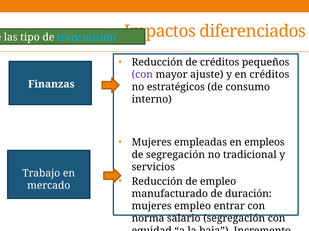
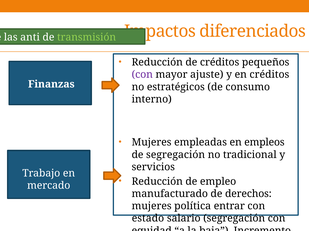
tipo: tipo -> anti (30, 37)
transmisión colour: light blue -> light green (87, 37)
duración: duración -> derechos (248, 194)
mujeres empleo: empleo -> política (193, 207)
norma: norma -> estado (148, 219)
